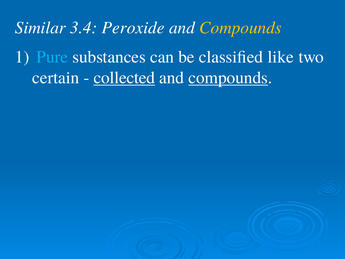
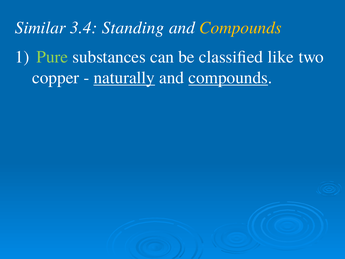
Peroxide: Peroxide -> Standing (133, 28)
Pure colour: light blue -> light green (52, 57)
certain: certain -> copper (56, 78)
collected: collected -> naturally (124, 78)
